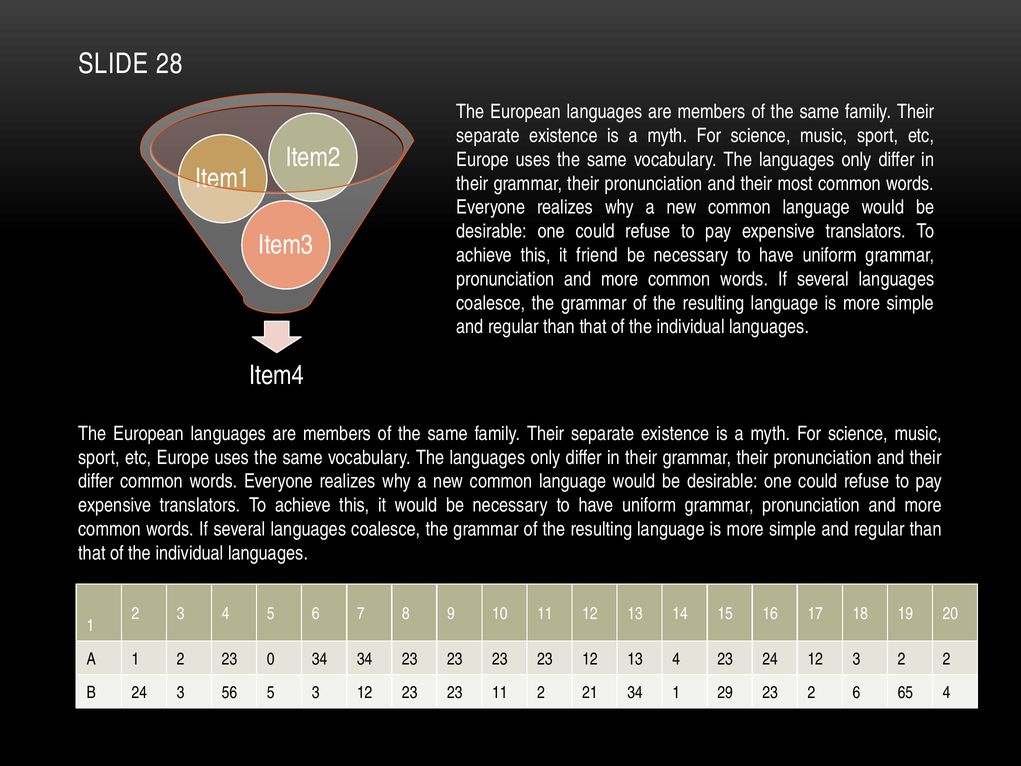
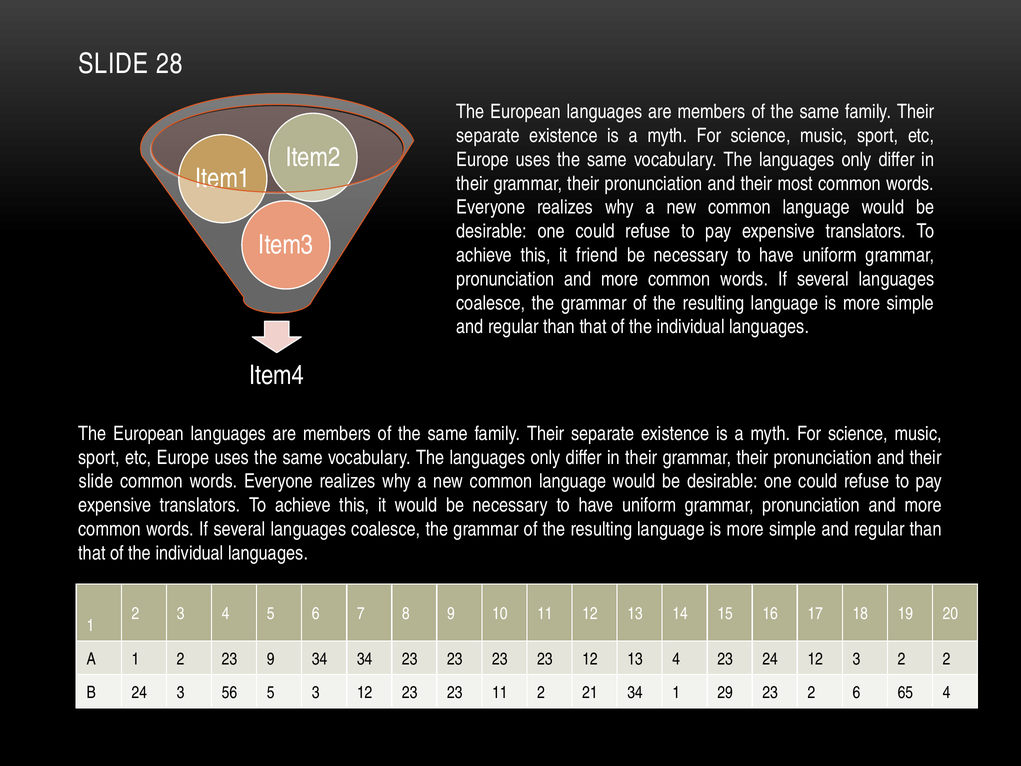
differ: differ -> slide (96, 481)
23 0: 0 -> 9 (271, 659)
